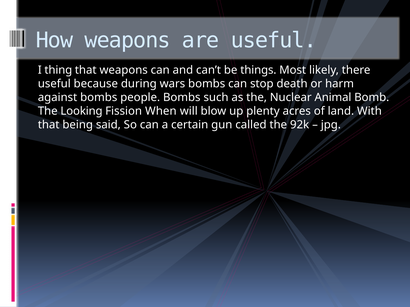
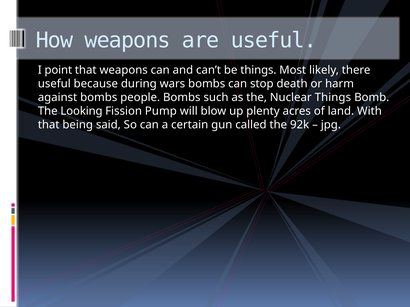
thing: thing -> point (58, 70)
Nuclear Animal: Animal -> Things (333, 98)
When: When -> Pump (161, 111)
